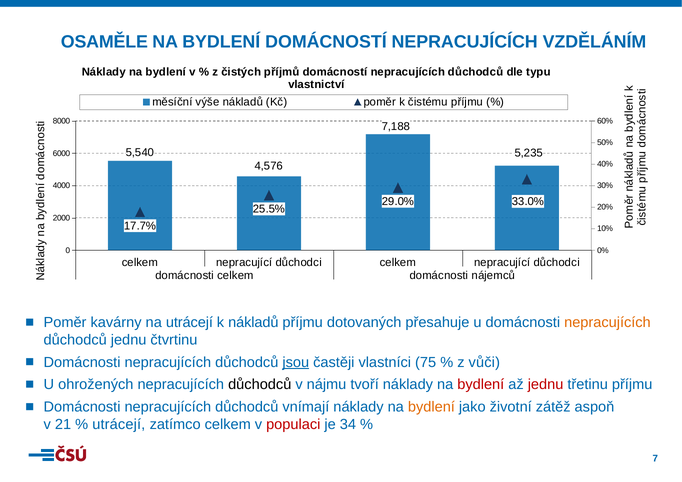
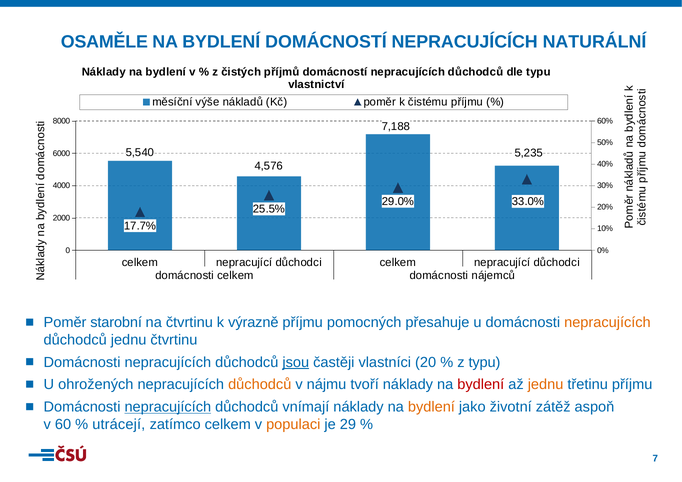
VZDĚLÁNÍM: VZDĚLÁNÍM -> NATURÁLNÍ (594, 42)
kavárny: kavárny -> starobní (116, 323)
na utrácejí: utrácejí -> čtvrtinu (189, 323)
k nákladů: nákladů -> výrazně (253, 323)
dotovaných: dotovaných -> pomocných (364, 323)
75: 75 -> 20 (426, 363)
z vůči: vůči -> typu (484, 363)
důchodců colour: black -> orange (260, 385)
jednu colour: red -> orange (546, 385)
nepracujících underline: none -> present (168, 407)
21: 21 -> 60 (63, 425)
populaci colour: red -> orange (293, 425)
34: 34 -> 29 (348, 425)
